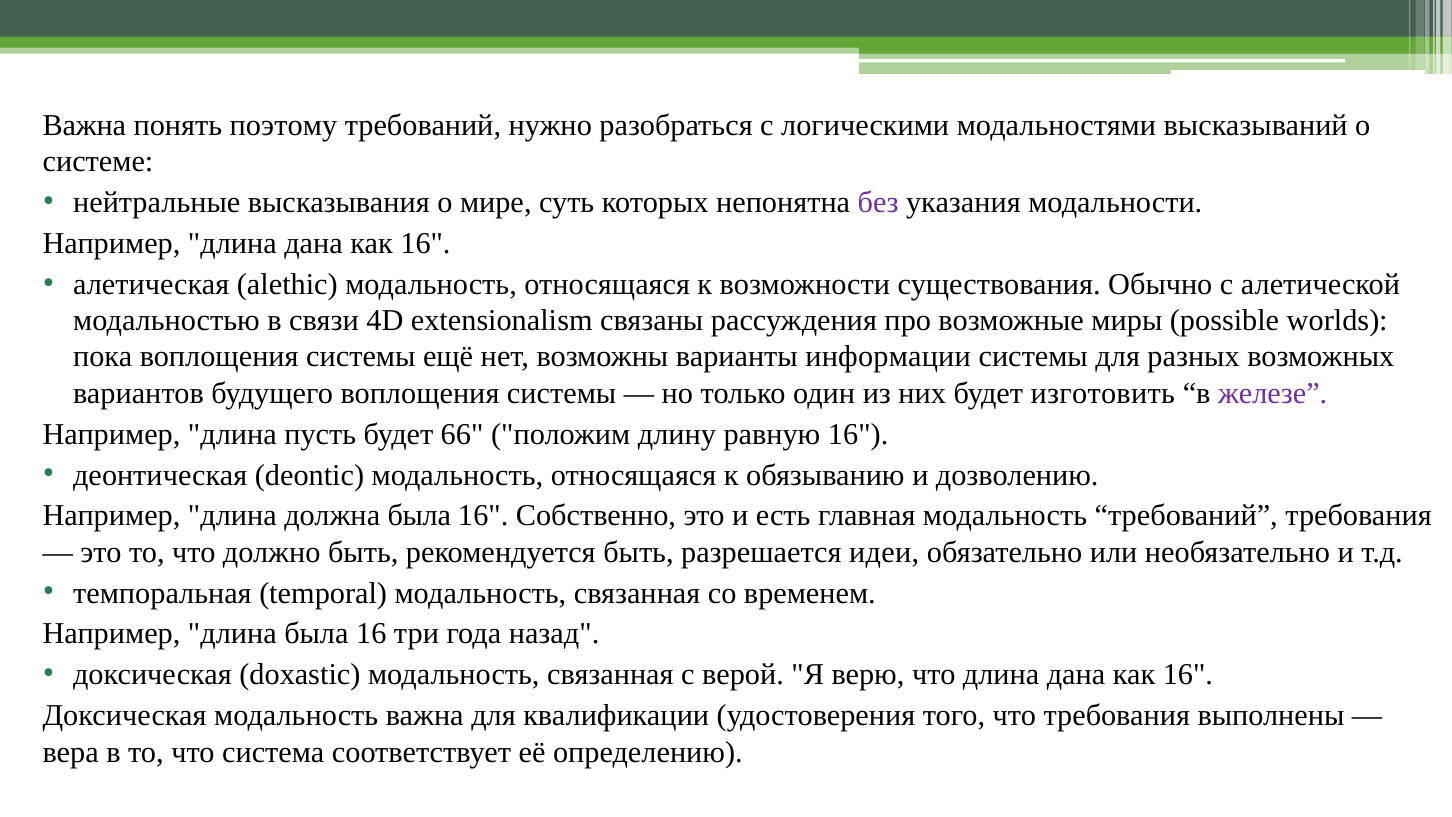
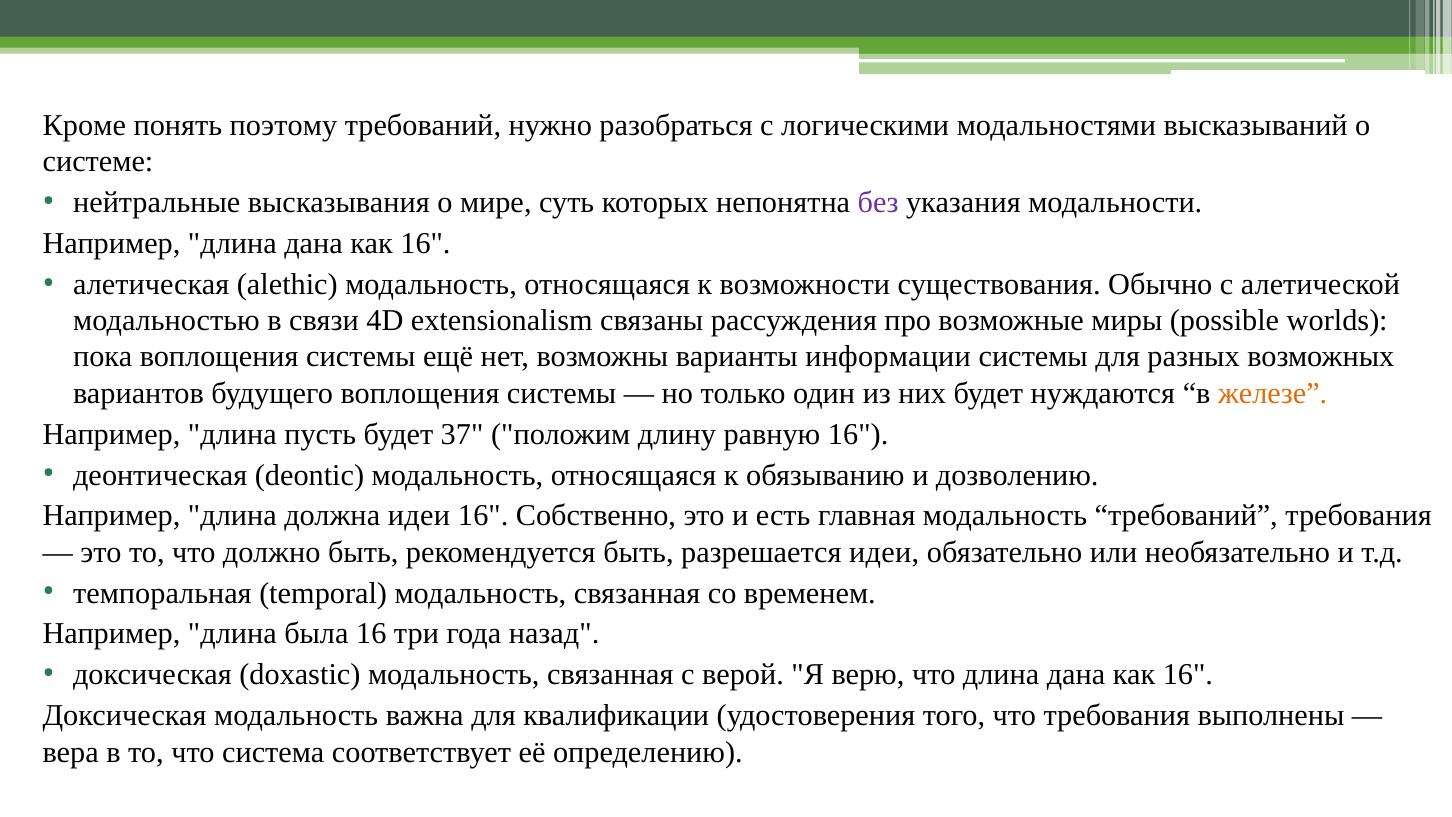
Важна: Важна -> Кроме (84, 125)
изготовить: изготовить -> нуждаются (1103, 393)
железе colour: purple -> orange (1273, 393)
66: 66 -> 37 (462, 434)
должна была: была -> идеи (419, 516)
